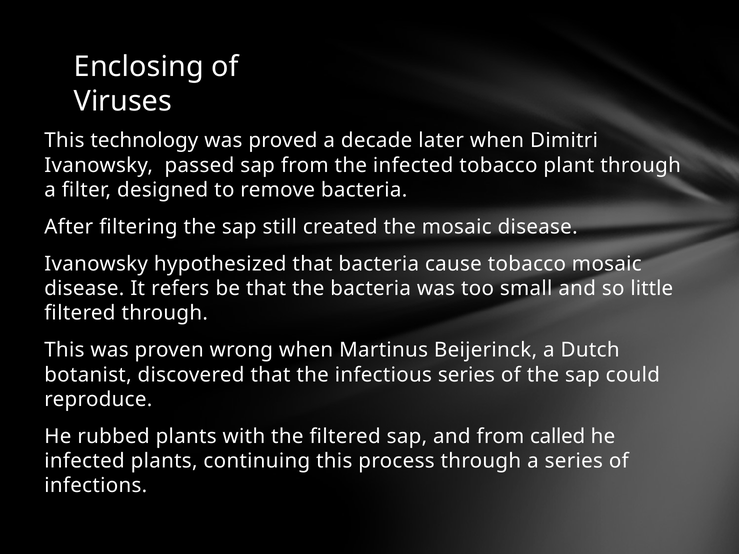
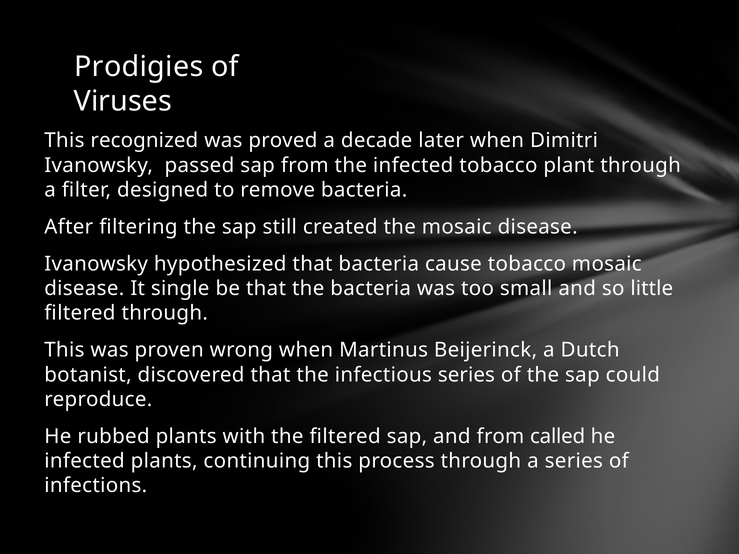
Enclosing: Enclosing -> Prodigies (139, 67)
technology: technology -> recognized (144, 141)
refers: refers -> single (180, 289)
